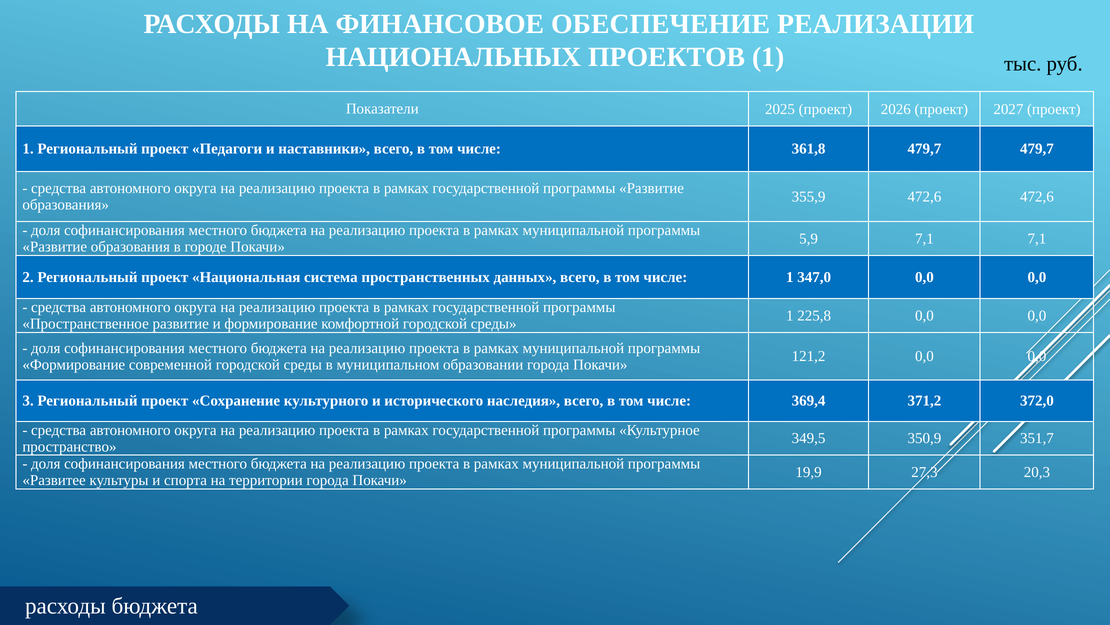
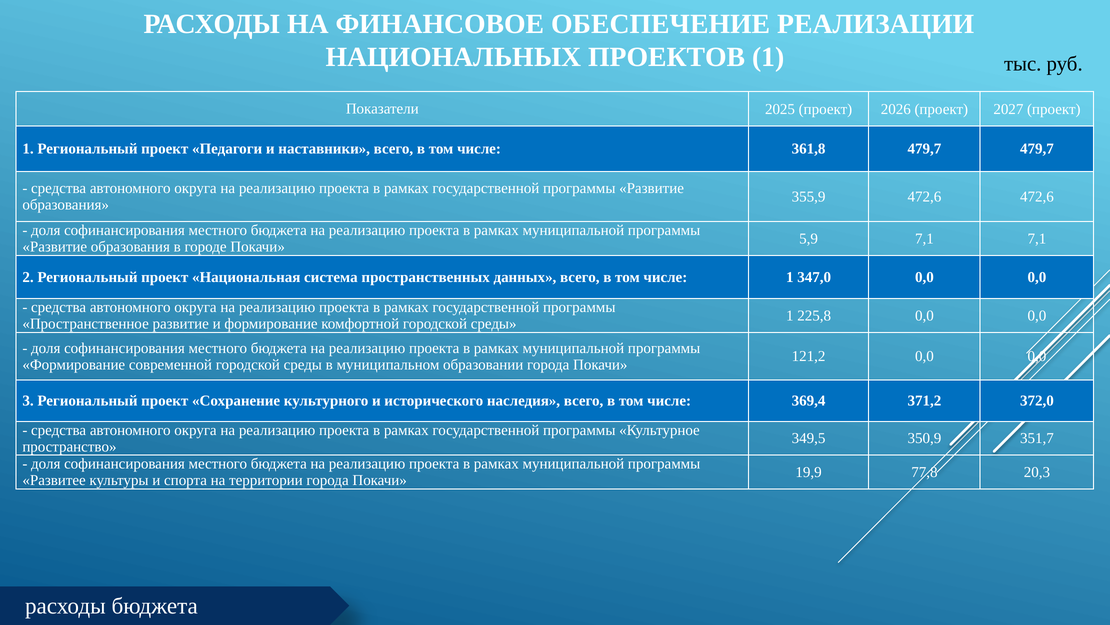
27,3: 27,3 -> 77,8 (924, 472)
